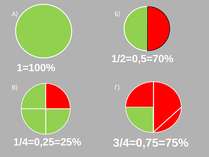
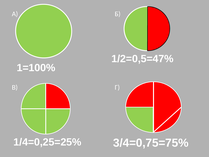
1/2=0,5=70%: 1/2=0,5=70% -> 1/2=0,5=47% (143, 59)
